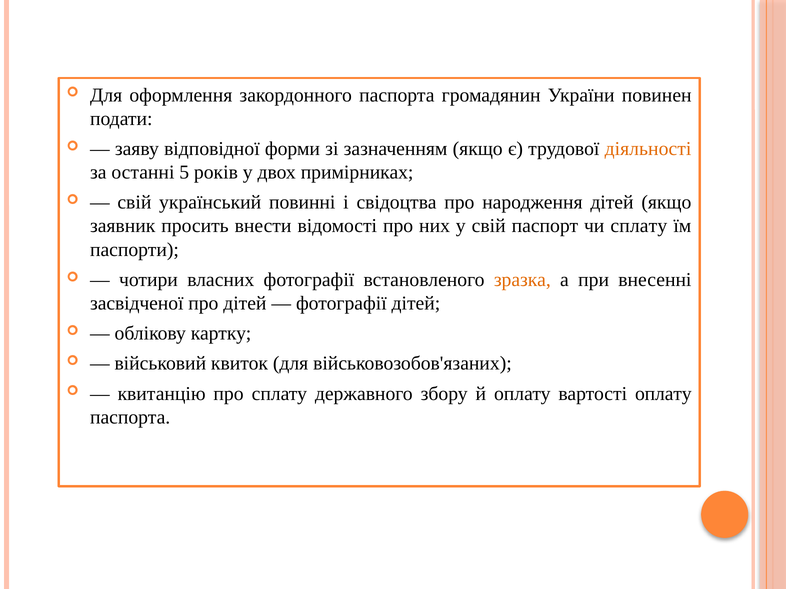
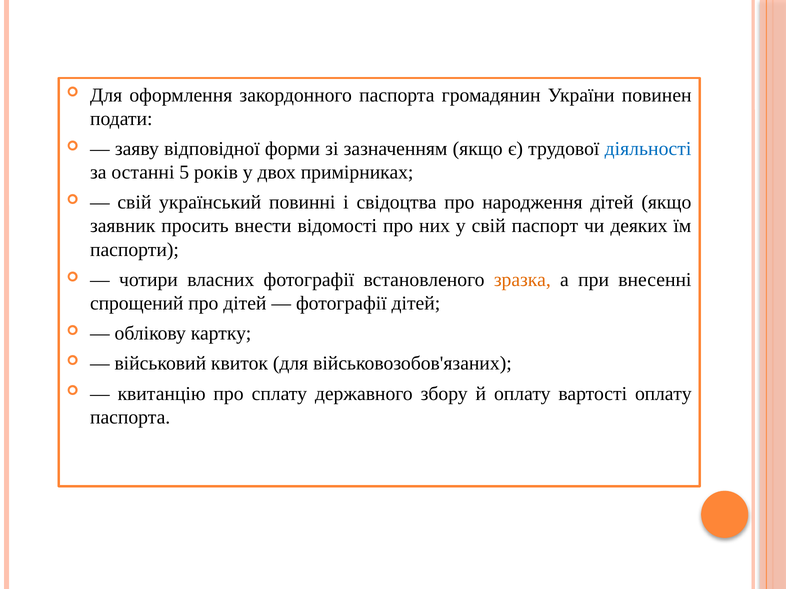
діяльності colour: orange -> blue (648, 149)
чи сплату: сплату -> деяких (639, 226)
засвідченої: засвідченої -> спрощений (137, 303)
